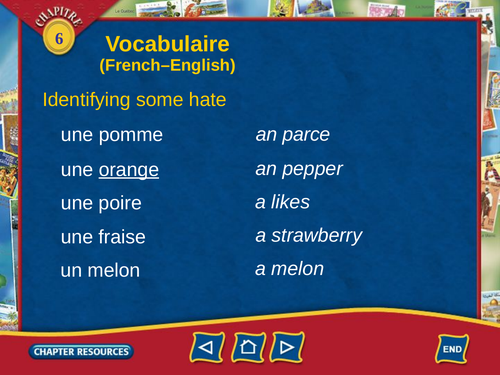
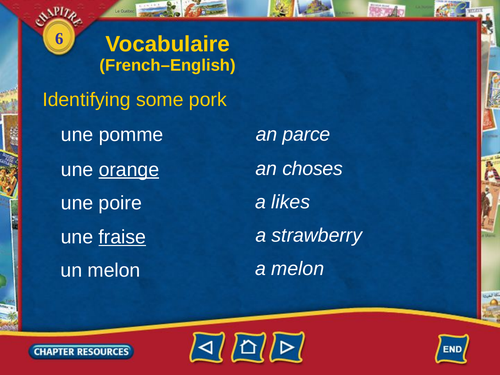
hate: hate -> pork (208, 100)
pepper: pepper -> choses (313, 169)
fraise underline: none -> present (122, 237)
